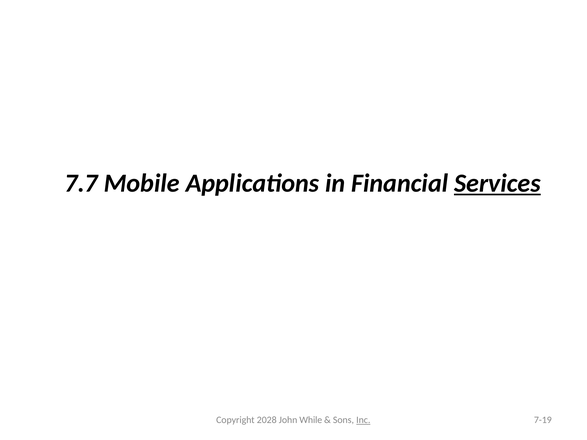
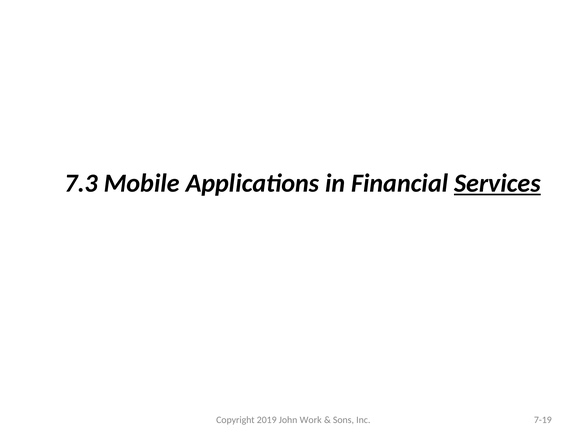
7.7: 7.7 -> 7.3 (81, 183)
2028: 2028 -> 2019 (267, 420)
While: While -> Work (311, 420)
Inc underline: present -> none (363, 420)
